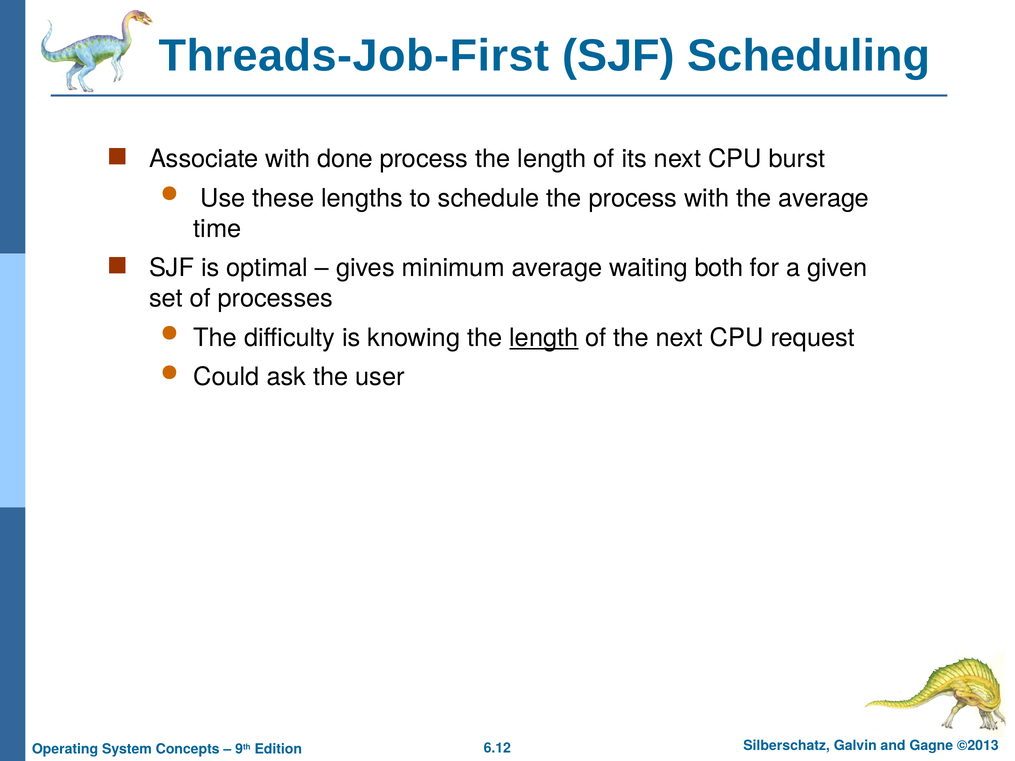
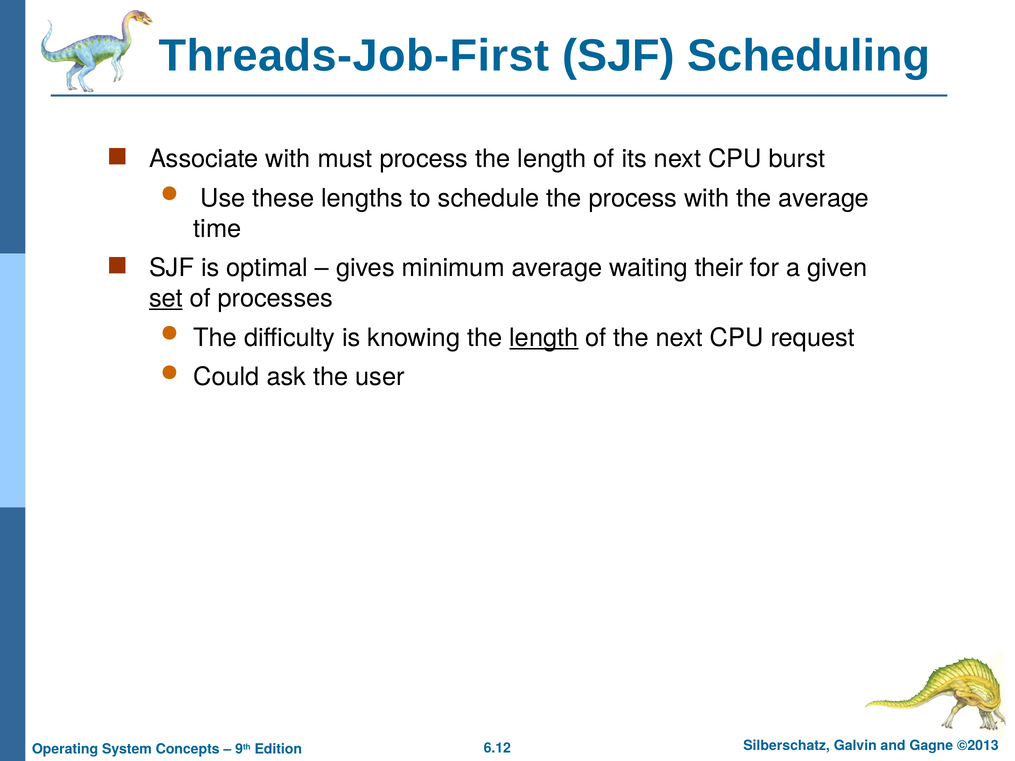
done: done -> must (345, 159)
both: both -> their (719, 268)
set underline: none -> present (166, 299)
